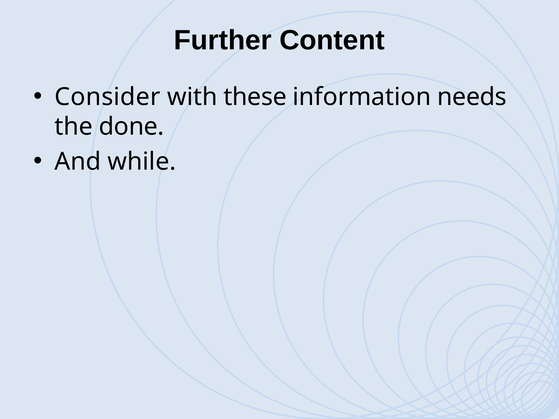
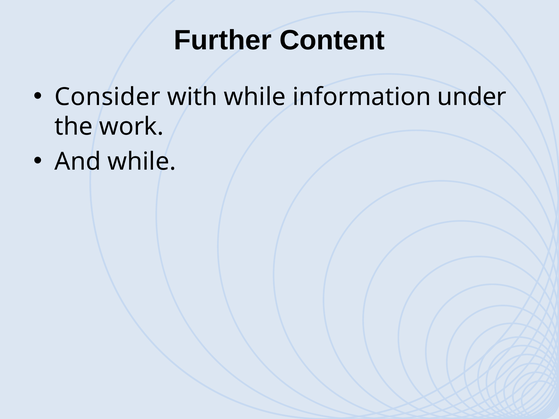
with these: these -> while (255, 97)
needs: needs -> under (472, 97)
done: done -> work (131, 127)
